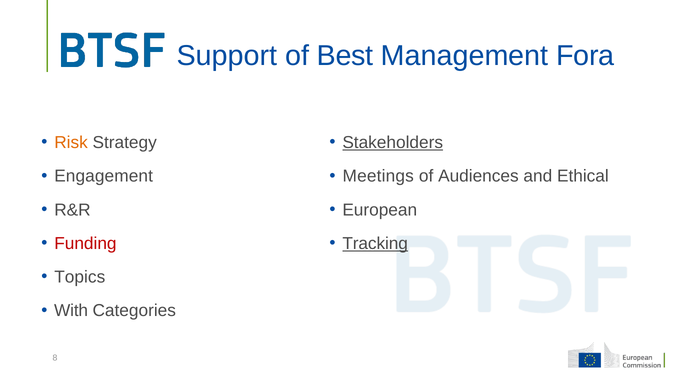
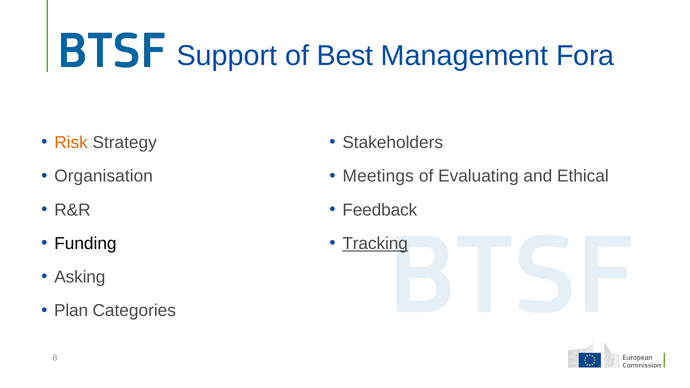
Stakeholders underline: present -> none (393, 143)
Engagement: Engagement -> Organisation (104, 176)
Audiences: Audiences -> Evaluating (478, 176)
European: European -> Feedback (380, 210)
Funding colour: red -> black (85, 244)
Topics: Topics -> Asking (80, 277)
With: With -> Plan (71, 311)
